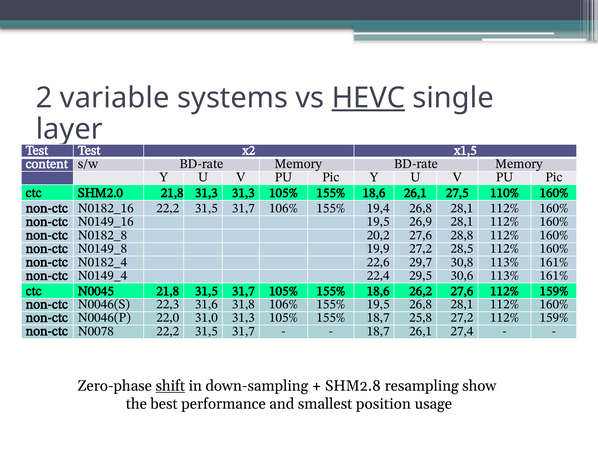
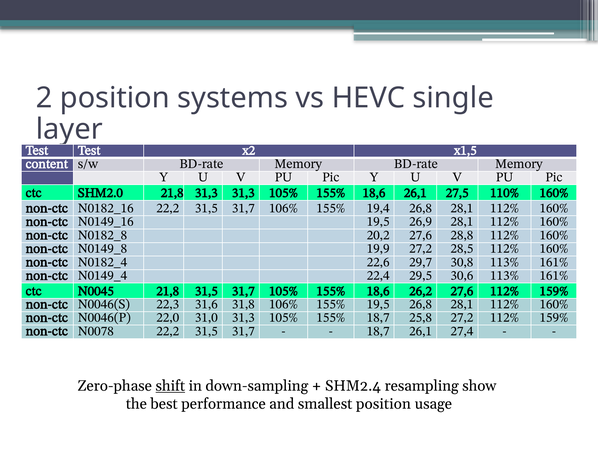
2 variable: variable -> position (115, 98)
HEVC underline: present -> none (368, 98)
SHM2.8: SHM2.8 -> SHM2.4 (353, 385)
